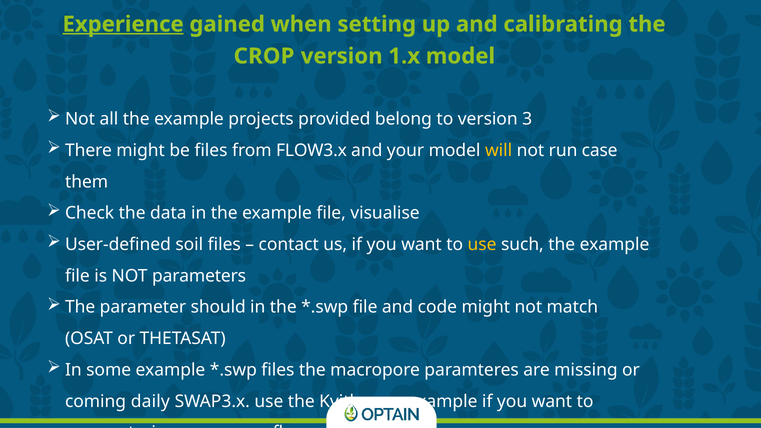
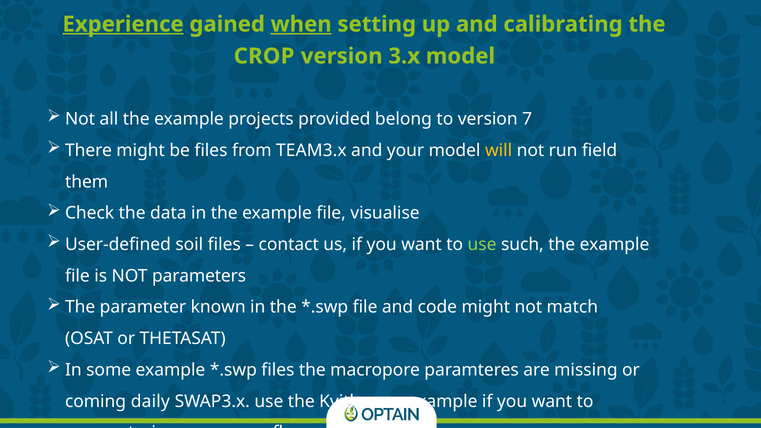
when underline: none -> present (301, 24)
1.x: 1.x -> 3.x (404, 56)
3: 3 -> 7 (527, 119)
FLOW3.x: FLOW3.x -> TEAM3.x (311, 150)
case: case -> field (600, 150)
use colour: yellow -> light green (482, 245)
should: should -> known (218, 307)
